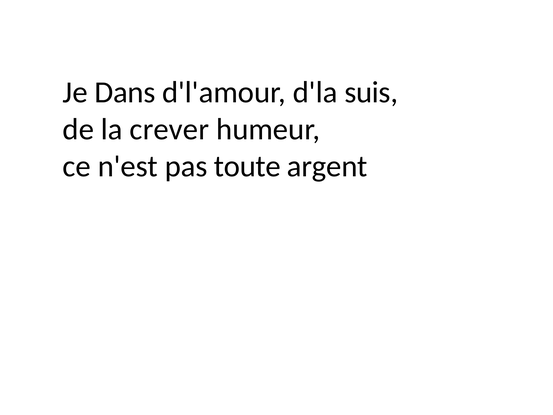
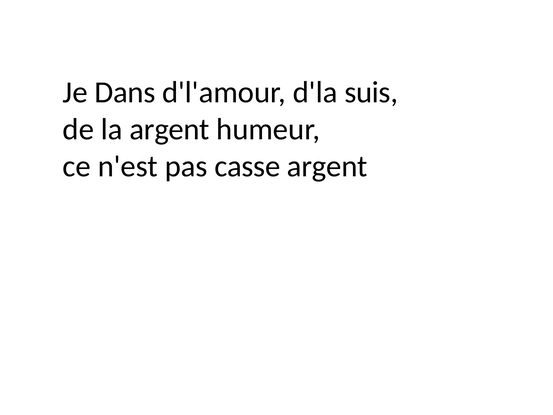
la crever: crever -> argent (170, 129)
toute: toute -> casse (247, 166)
